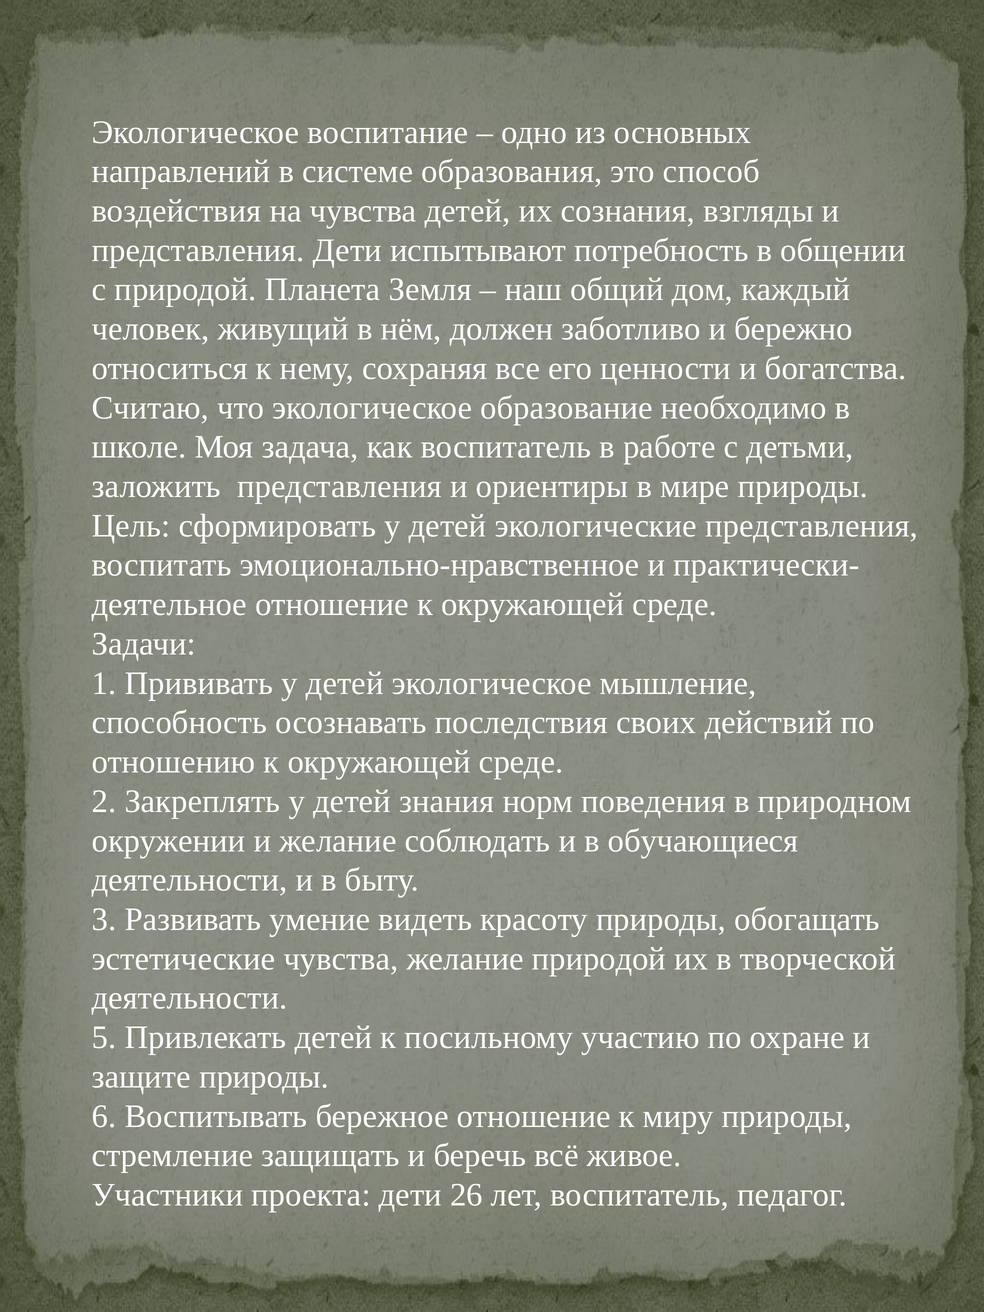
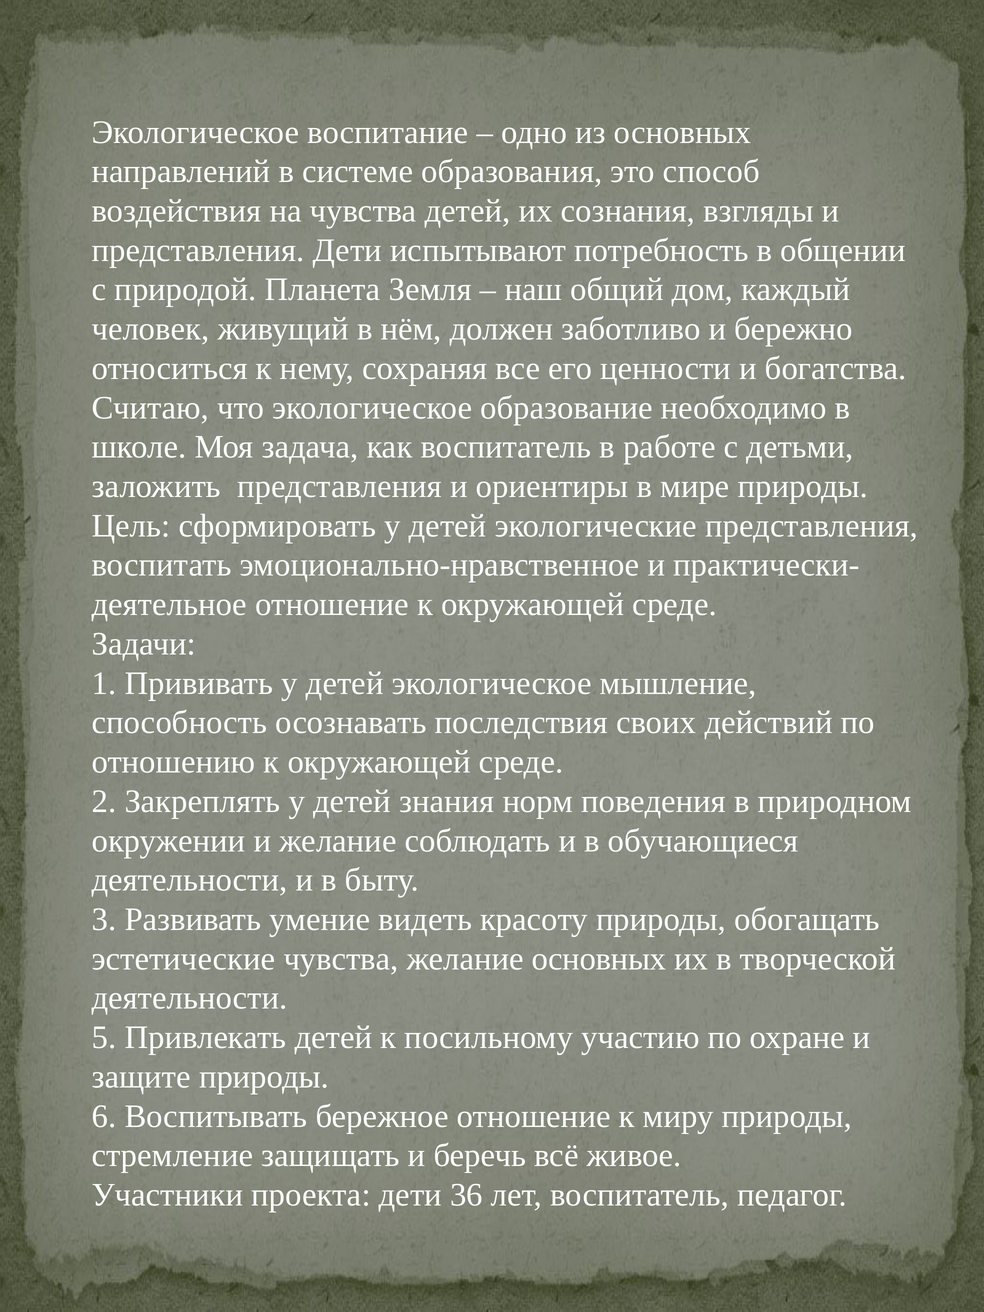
желание природой: природой -> основных (599, 959)
26: 26 -> 36 (466, 1195)
